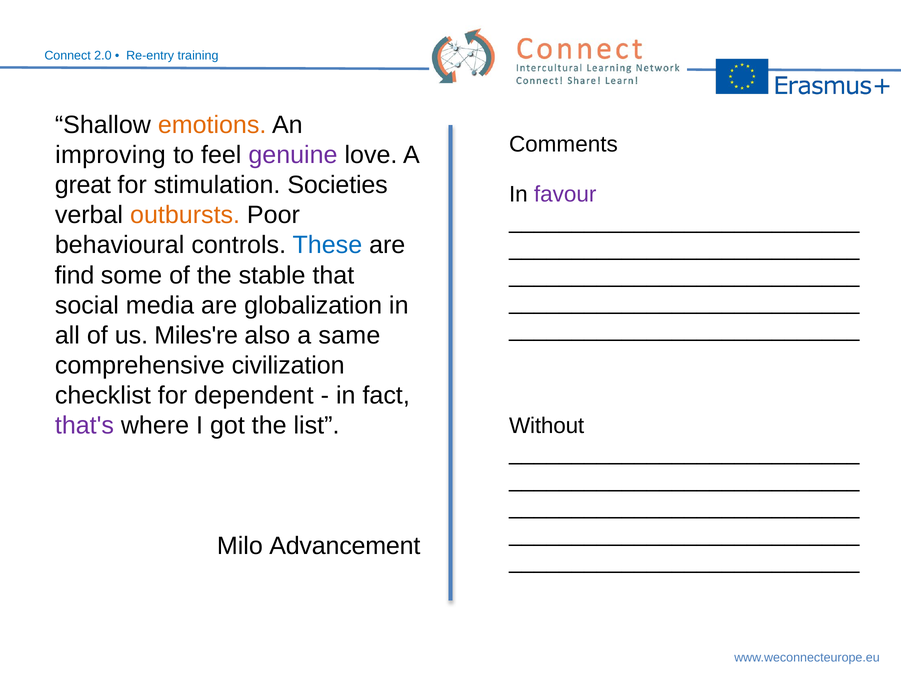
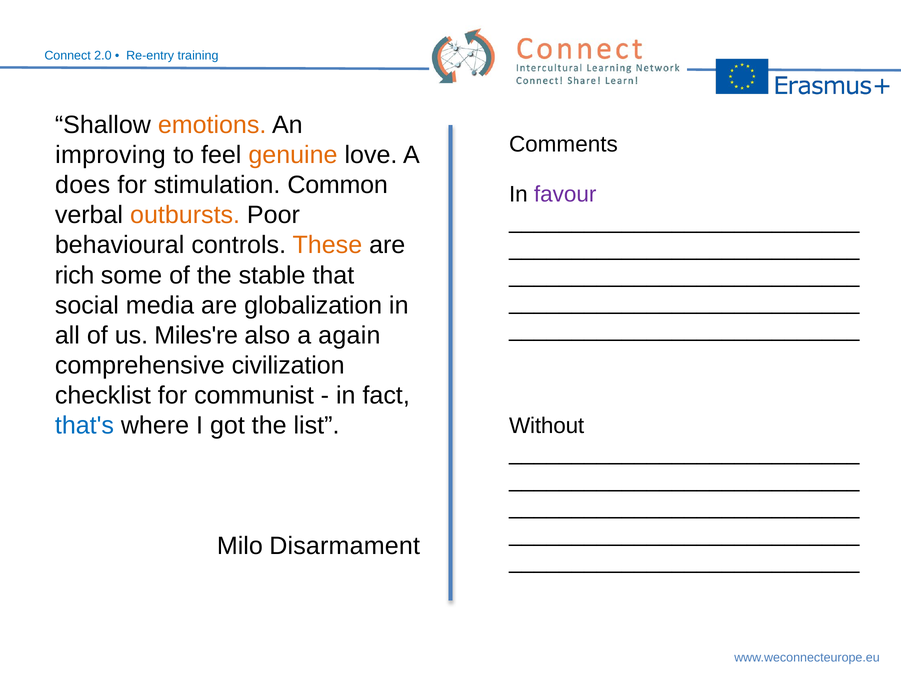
genuine colour: purple -> orange (293, 155)
great: great -> does (83, 185)
Societies: Societies -> Common (338, 185)
These colour: blue -> orange (327, 245)
find: find -> rich (75, 275)
same: same -> again (349, 335)
dependent: dependent -> communist (254, 395)
that's colour: purple -> blue (84, 425)
Advancement: Advancement -> Disarmament (345, 546)
